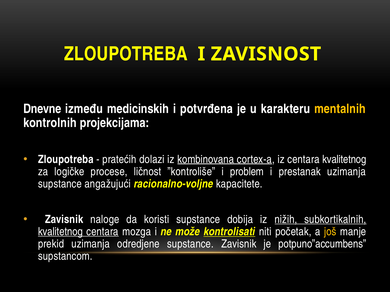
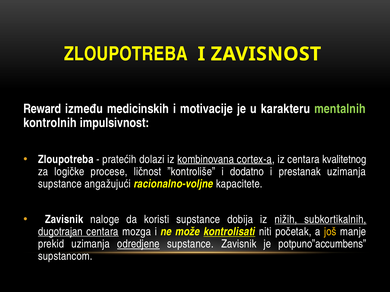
Dnevne: Dnevne -> Reward (42, 109)
potvrđena: potvrđena -> motivacije (207, 109)
mentalnih colour: yellow -> light green (340, 109)
projekcijama: projekcijama -> impulsivnost (115, 123)
problem: problem -> dodatno (247, 172)
kvalitetnog: kvalitetnog -> dugotrajan (60, 232)
odredjene underline: none -> present (138, 244)
